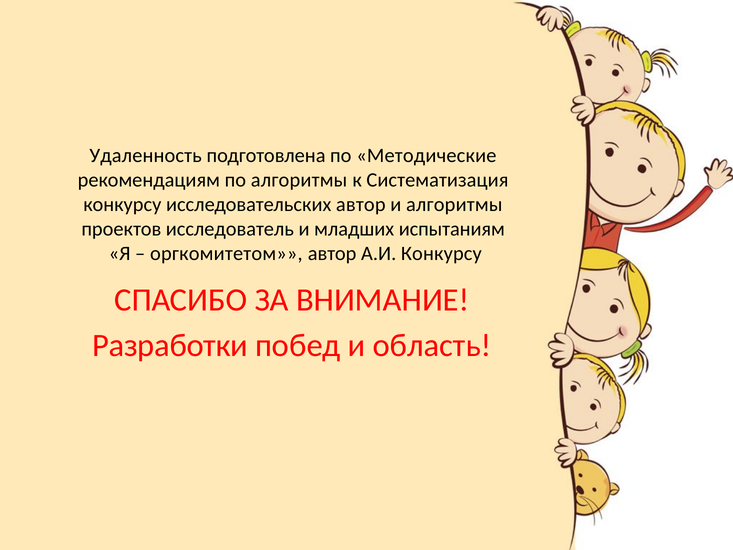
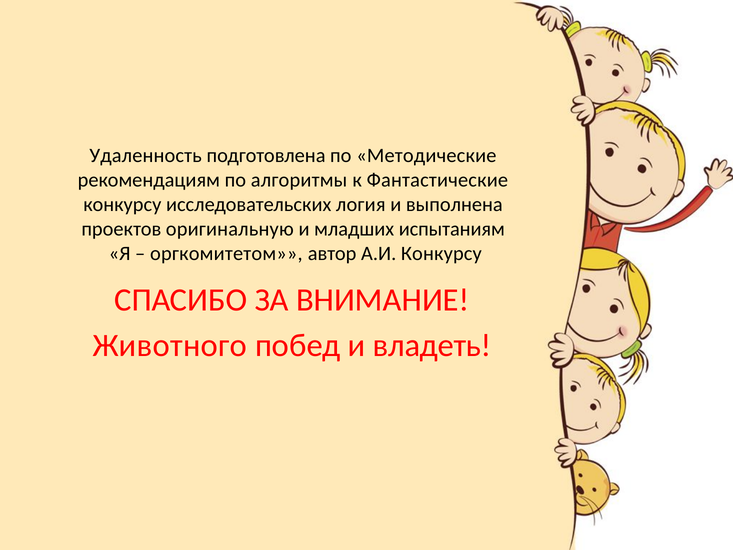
Систематизация: Систематизация -> Фантастические (437, 180)
исследовательских автор: автор -> логия (361, 204)
и алгоритмы: алгоритмы -> выполнена (454, 204)
исследователь: исследователь -> оригинальную (230, 229)
Разработки: Разработки -> Животного (170, 345)
область: область -> владеть (432, 345)
